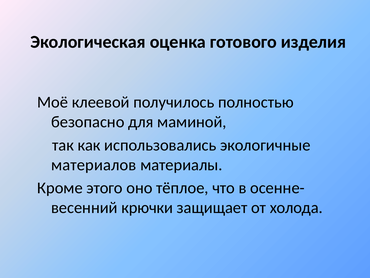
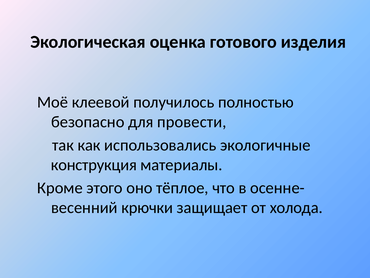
маминой: маминой -> провести (192, 122)
материалов: материалов -> конструкция (94, 165)
